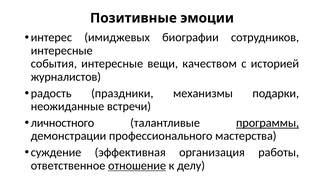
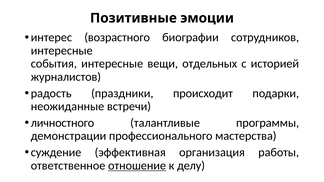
имиджевых: имиджевых -> возрастного (117, 38)
качеством: качеством -> отдельных (210, 64)
механизмы: механизмы -> происходит (203, 93)
программы underline: present -> none (268, 123)
